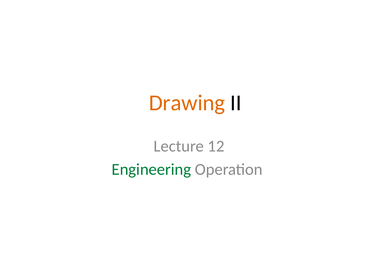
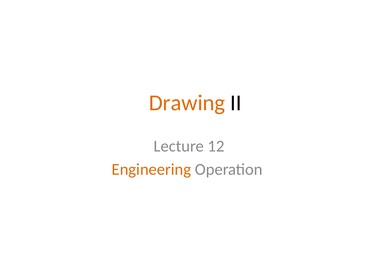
Engineering colour: green -> orange (151, 169)
